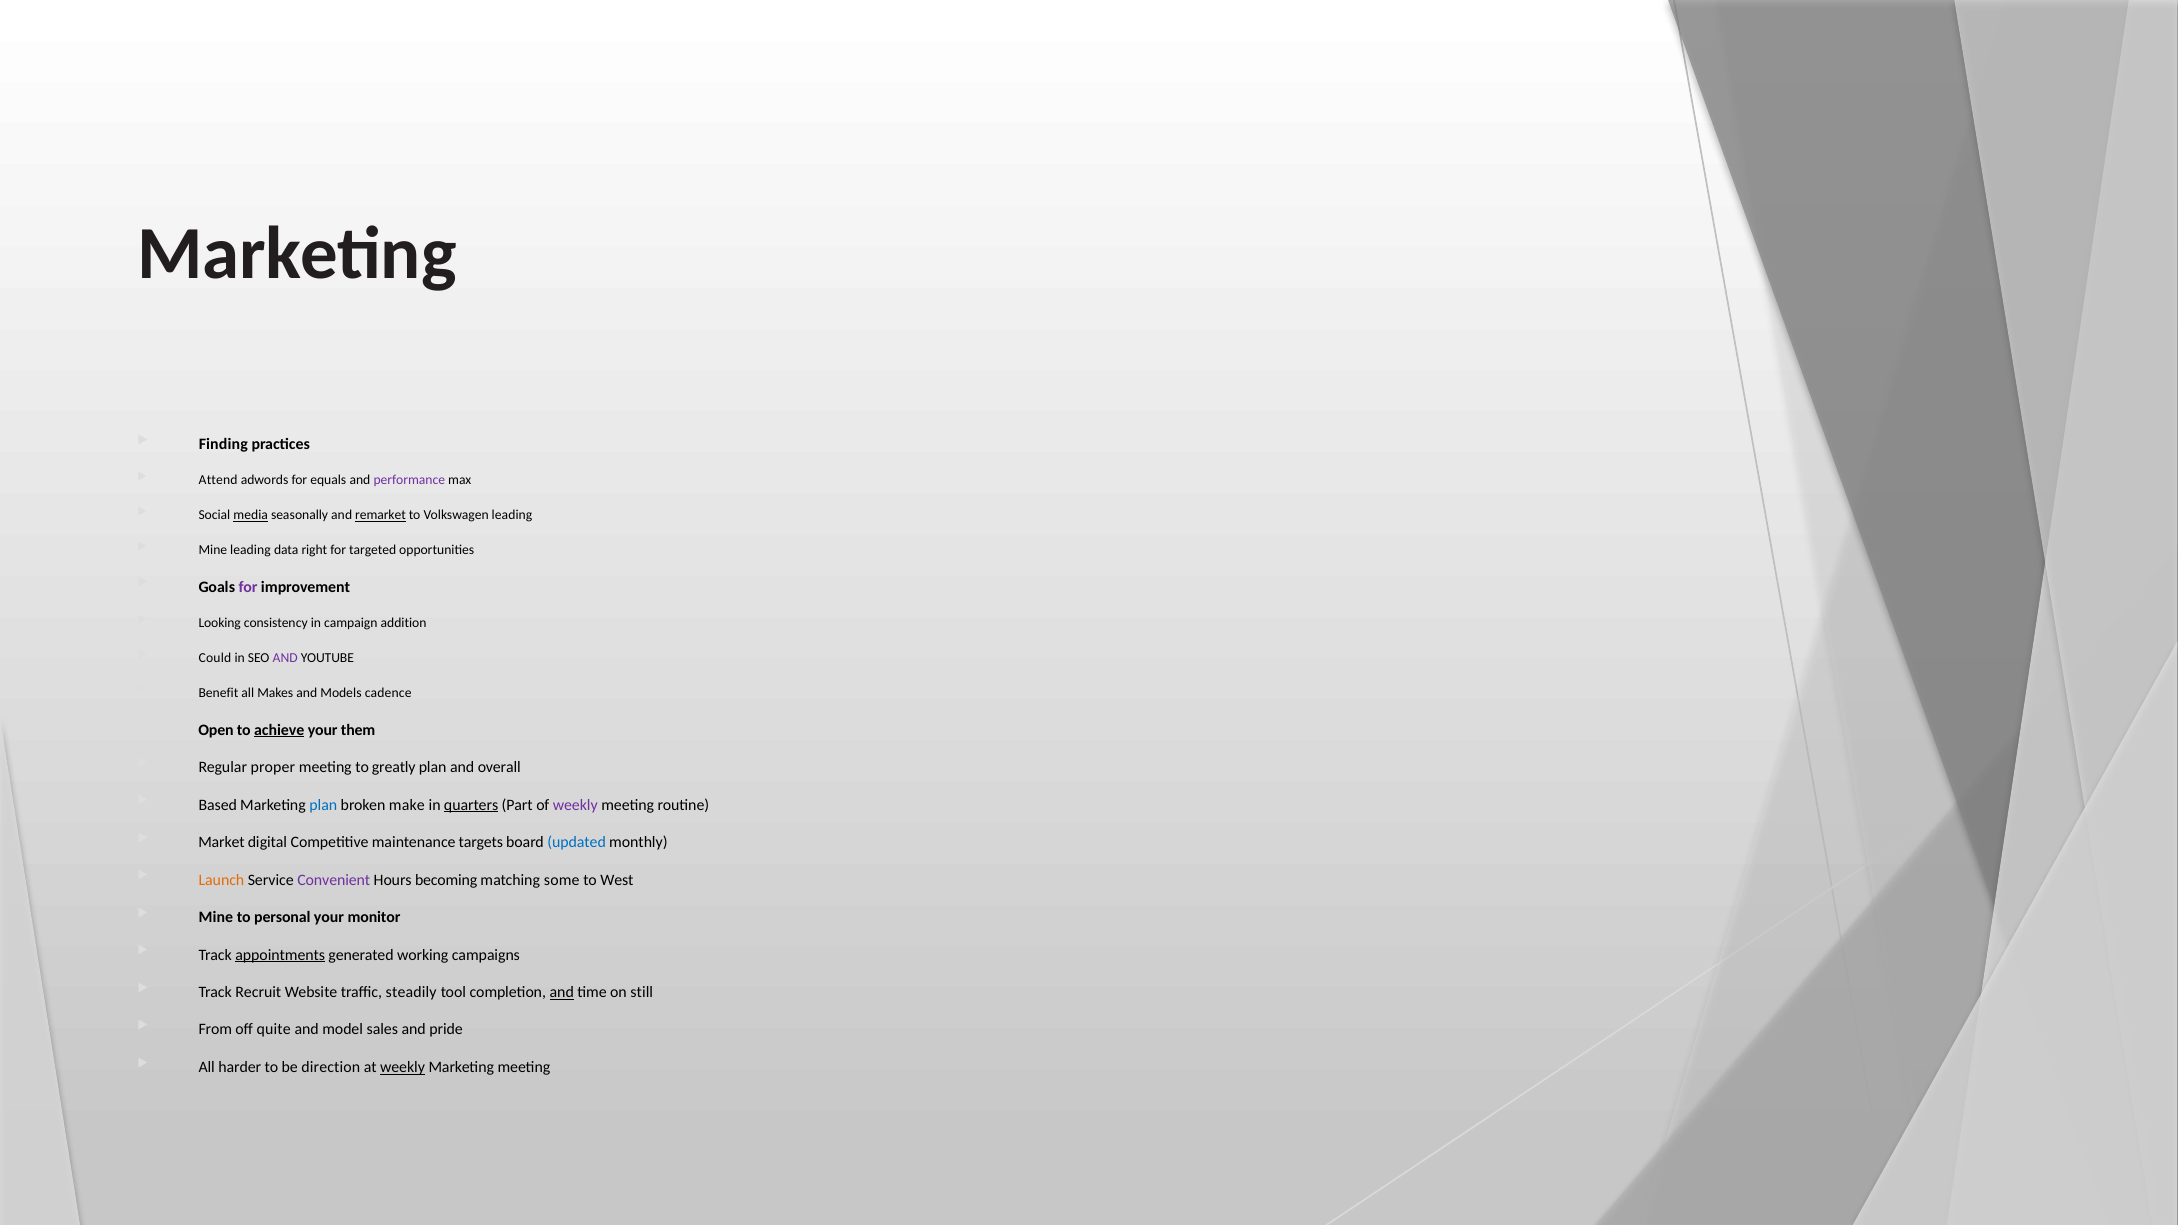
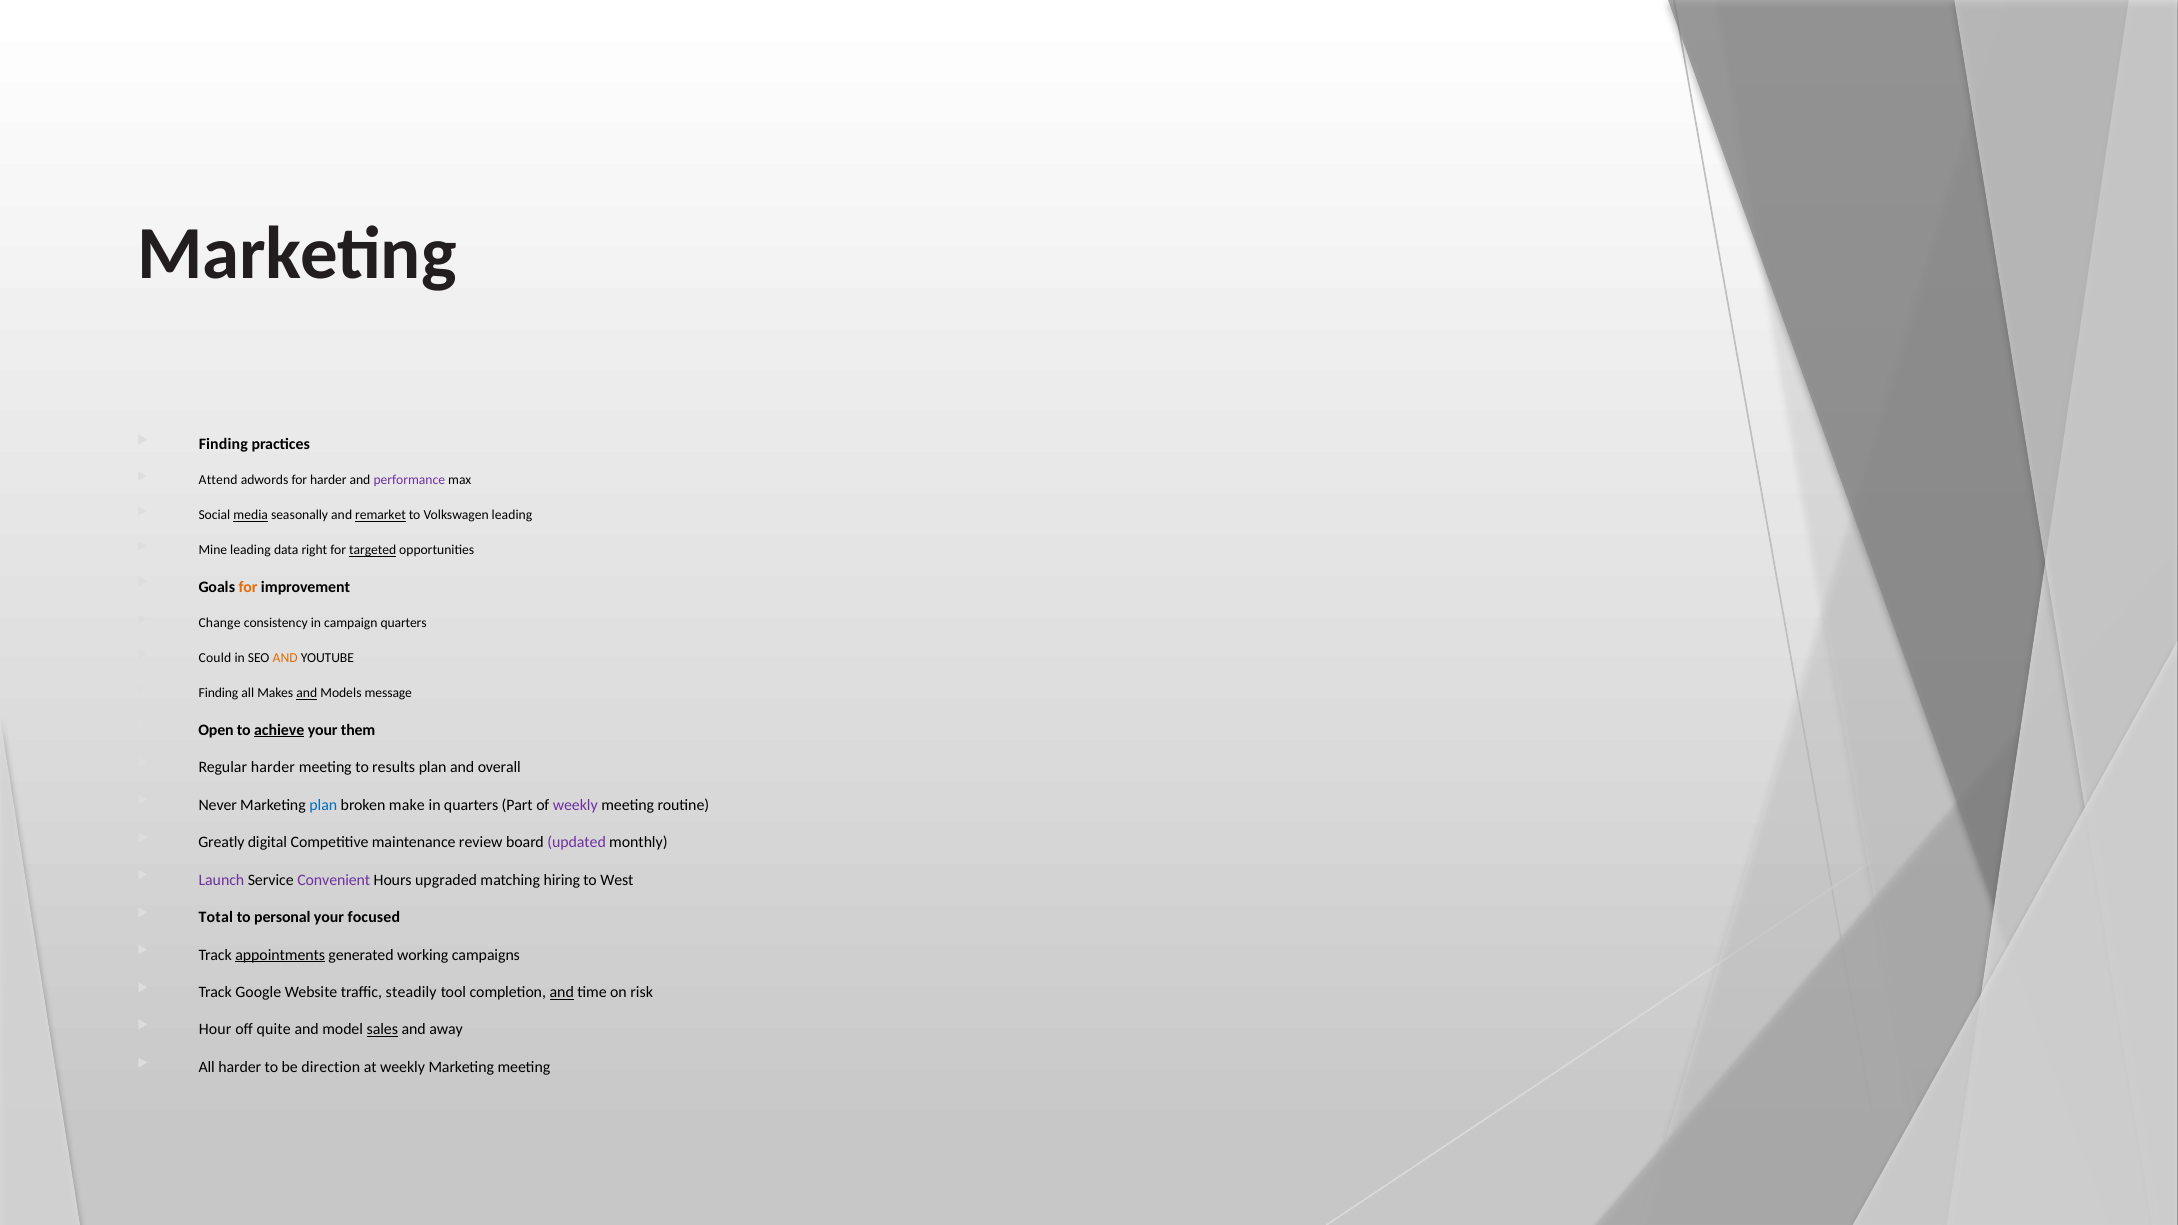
for equals: equals -> harder (328, 480)
targeted underline: none -> present (373, 550)
for colour: purple -> orange (248, 587)
Looking: Looking -> Change (220, 623)
campaign addition: addition -> quarters (404, 623)
AND colour: purple -> orange (285, 658)
Benefit: Benefit -> Finding (218, 693)
and underline: none -> present (307, 693)
cadence: cadence -> message (388, 693)
Regular proper: proper -> harder (273, 767)
greatly: greatly -> results (394, 767)
Based: Based -> Never (218, 805)
quarters underline: present -> none (471, 805)
Market: Market -> Greatly (221, 842)
targets: targets -> review (481, 842)
updated colour: blue -> purple (577, 842)
Launch colour: orange -> purple (221, 880)
becoming: becoming -> upgraded (446, 880)
some: some -> hiring (562, 880)
Mine: Mine -> Total (216, 917)
monitor: monitor -> focused (374, 917)
Recruit: Recruit -> Google (258, 992)
still: still -> risk (642, 992)
From: From -> Hour (215, 1030)
sales underline: none -> present (382, 1030)
pride: pride -> away (446, 1030)
weekly underline: present -> none (403, 1067)
